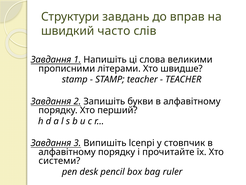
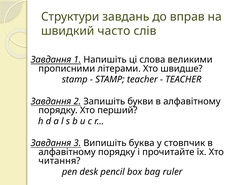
lcenpi: lcenpi -> буква (142, 143)
системи: системи -> читання (59, 160)
